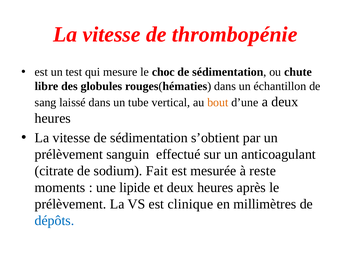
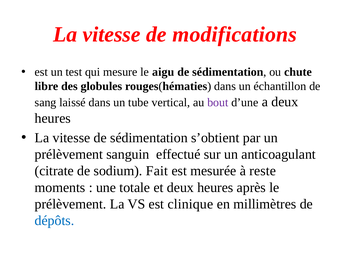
thrombopénie: thrombopénie -> modifications (235, 34)
choc: choc -> aigu (163, 72)
bout colour: orange -> purple (218, 102)
lipide: lipide -> totale (135, 187)
